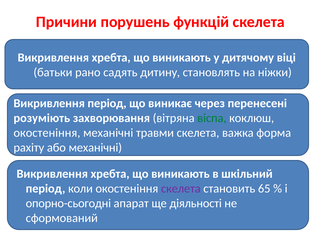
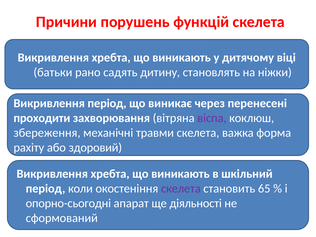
розуміють: розуміють -> проходити (42, 118)
віспа colour: green -> purple (212, 118)
окостеніння: окостеніння -> збереження (47, 133)
або механічні: механічні -> здоровий (95, 148)
